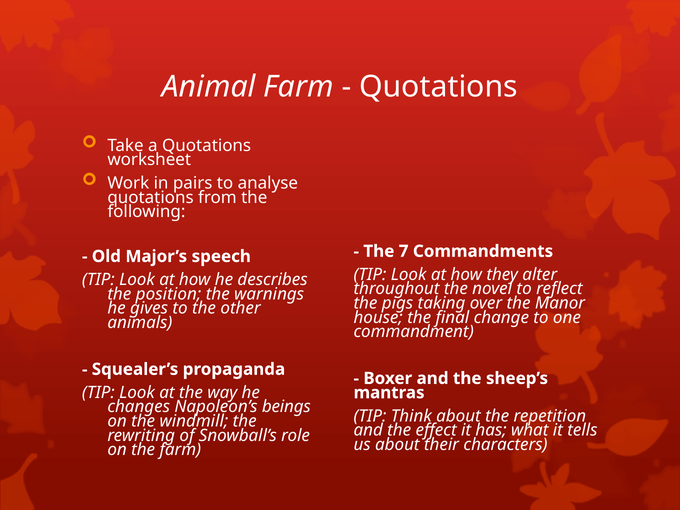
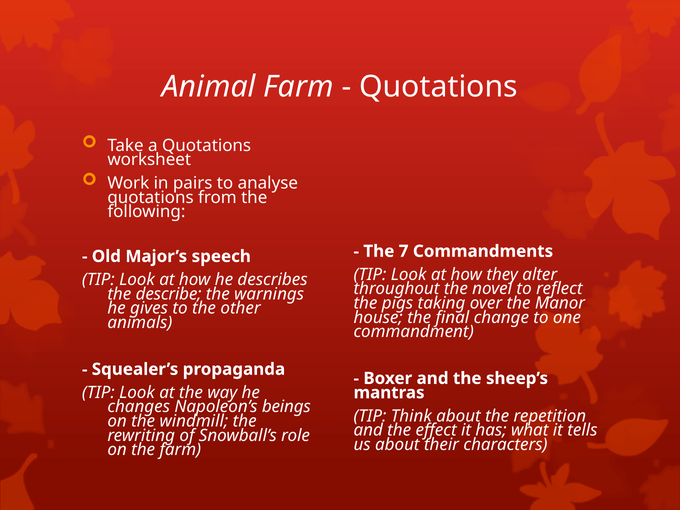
position: position -> describe (169, 294)
